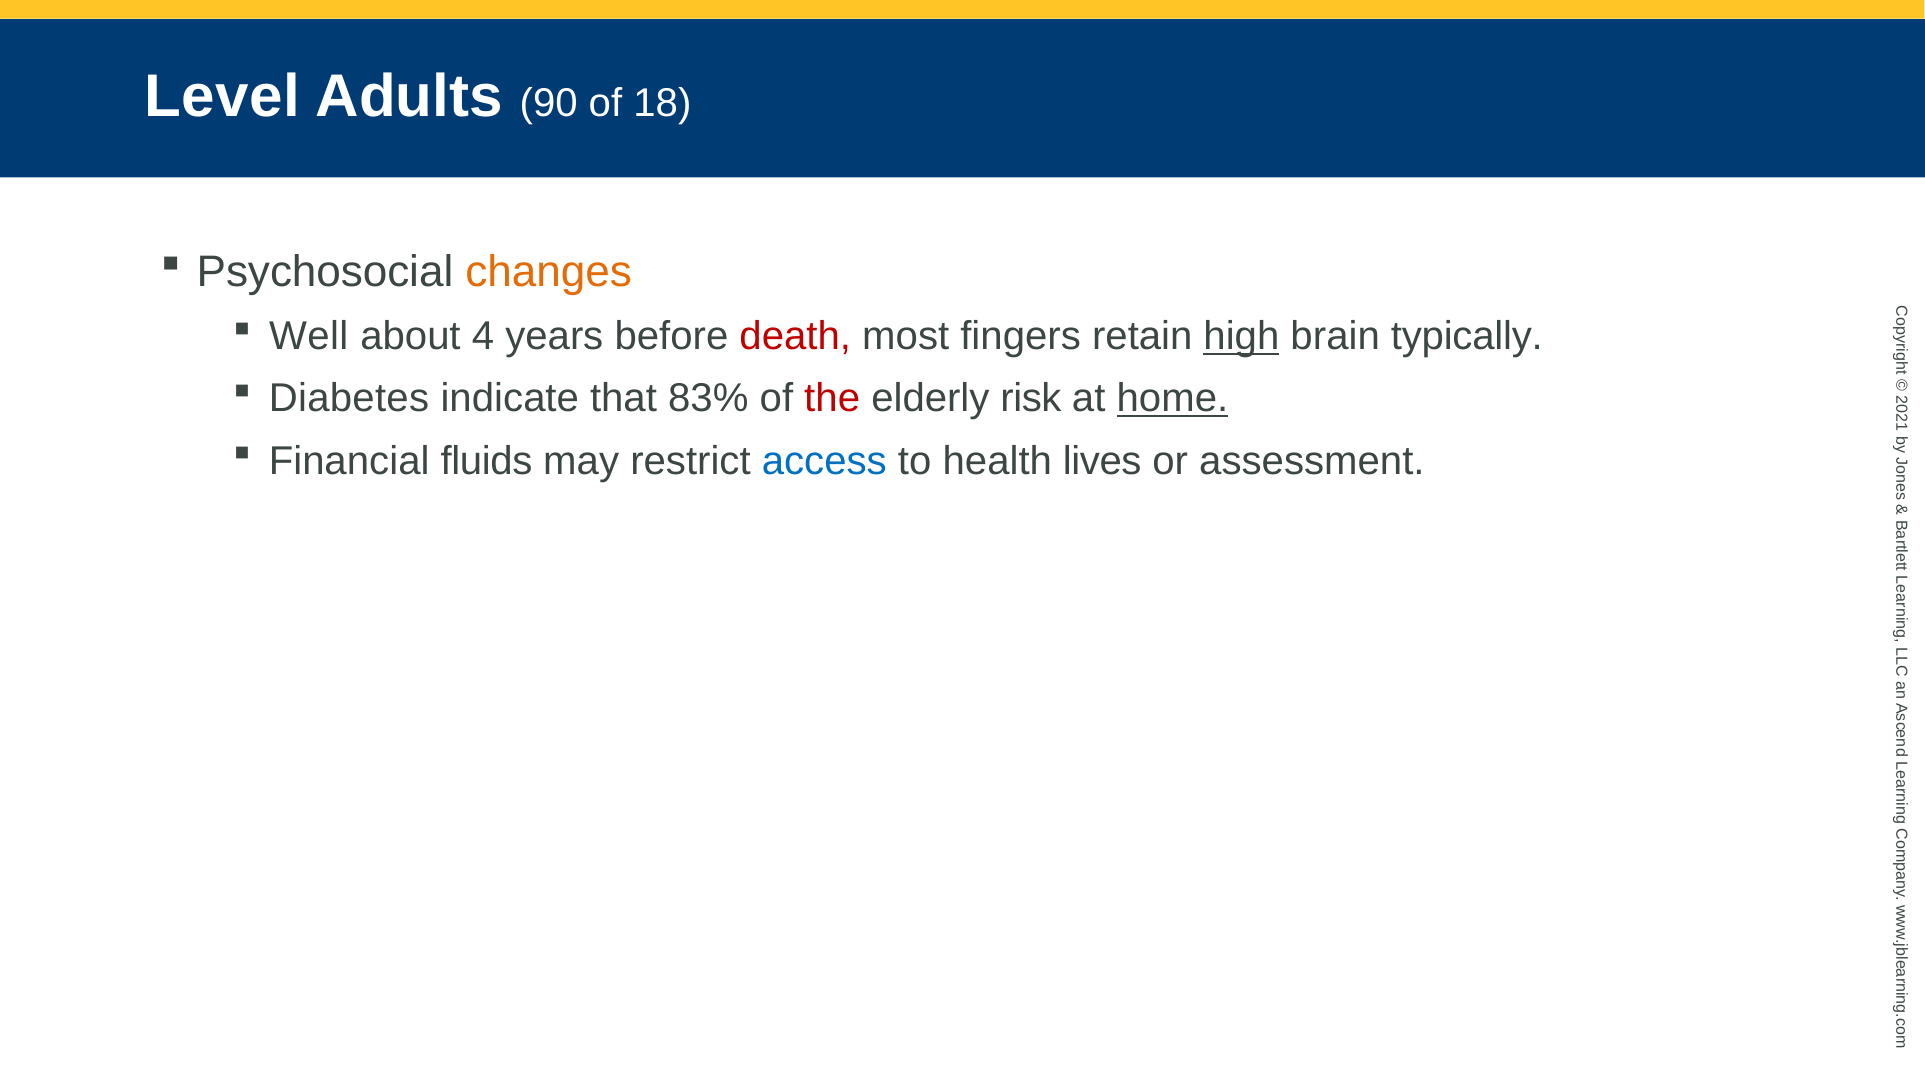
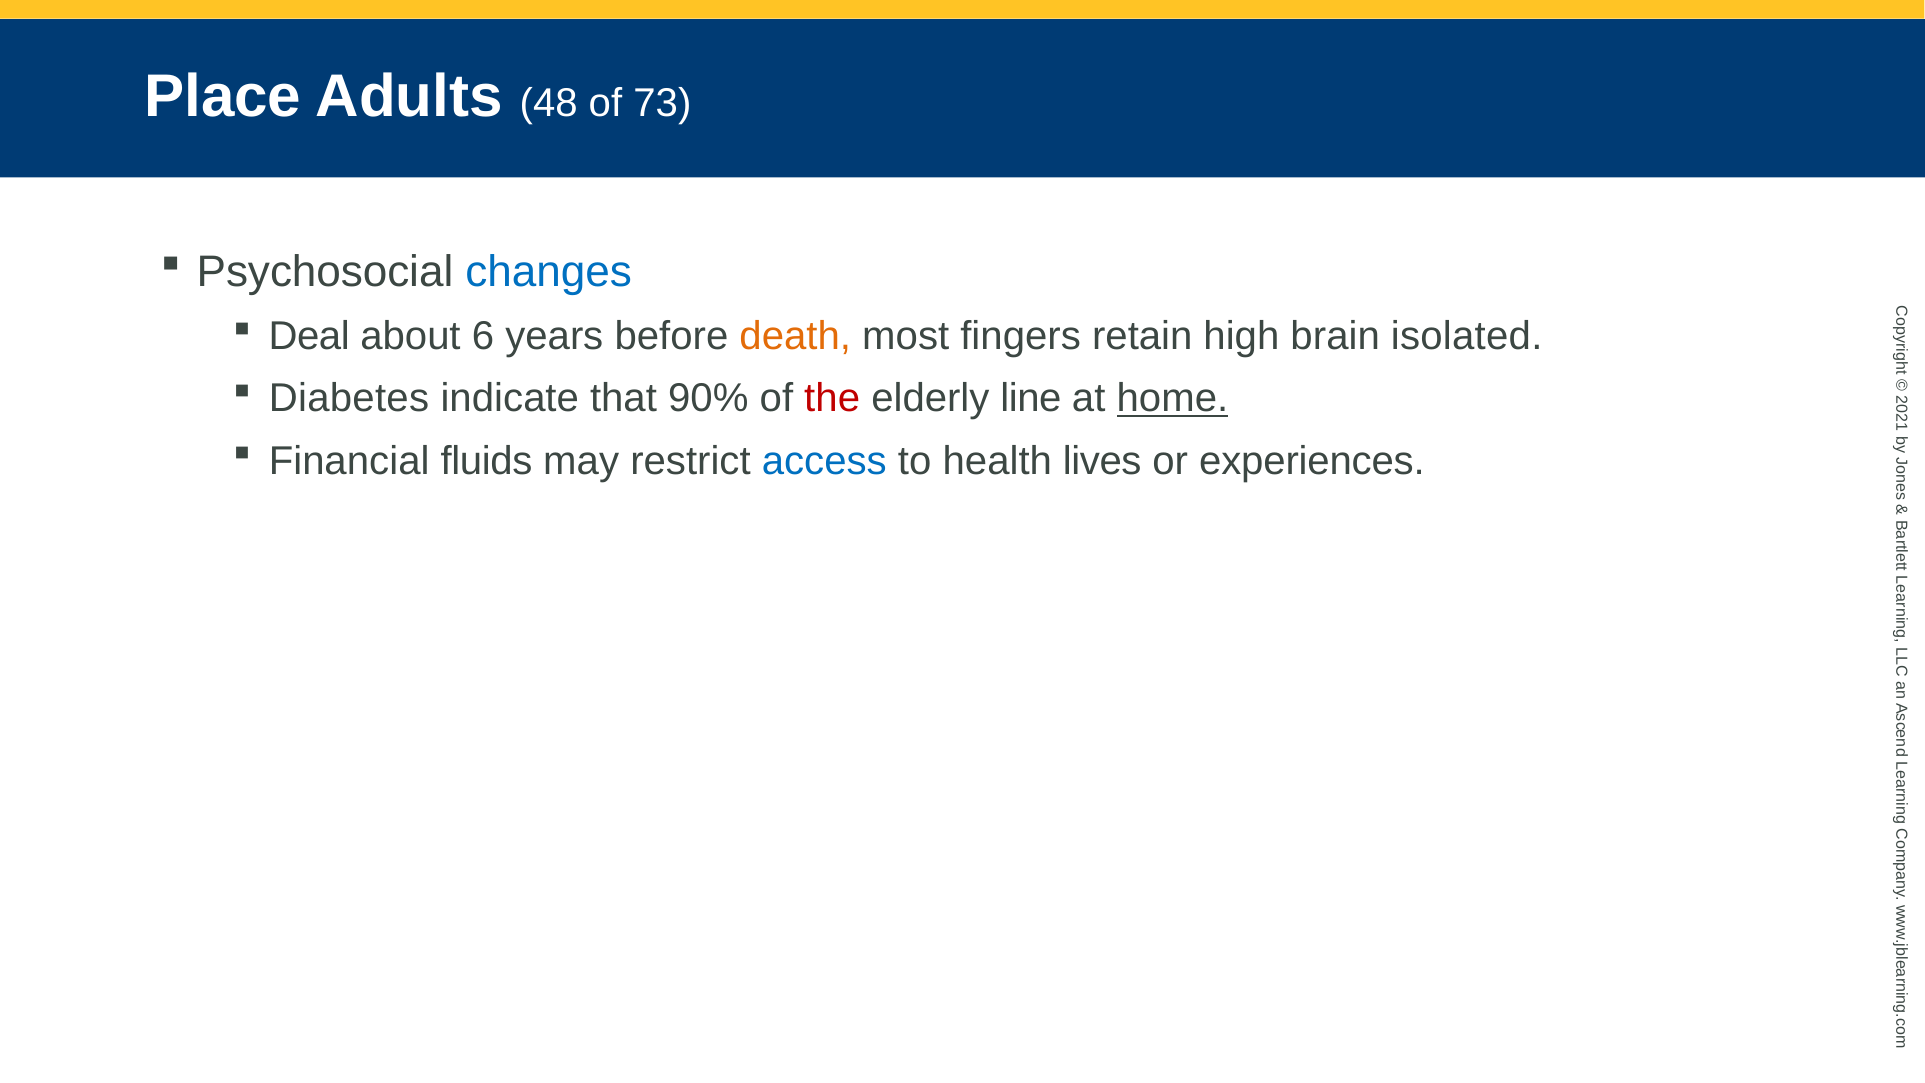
Level: Level -> Place (223, 97)
90: 90 -> 48 (549, 103)
18: 18 -> 73 (662, 103)
changes colour: orange -> blue (549, 272)
Well: Well -> Deal (309, 336)
4: 4 -> 6 (483, 336)
death colour: red -> orange (795, 336)
high underline: present -> none (1241, 336)
typically: typically -> isolated (1467, 336)
83%: 83% -> 90% (708, 399)
risk: risk -> line (1031, 399)
assessment: assessment -> experiences (1312, 461)
